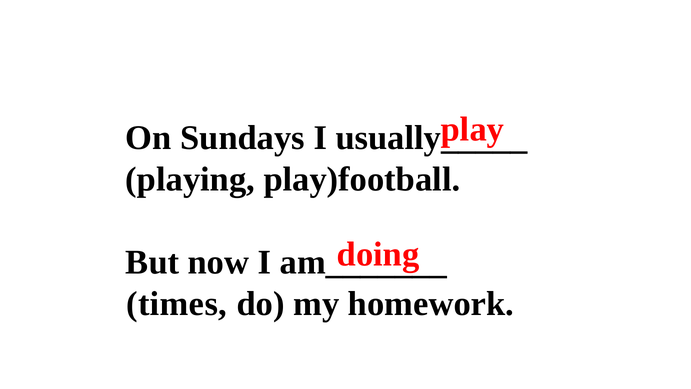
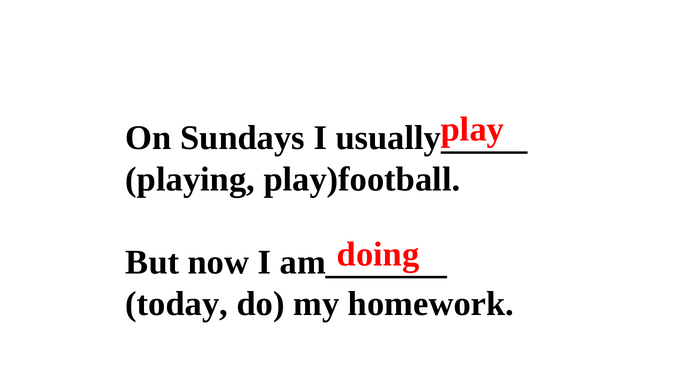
times: times -> today (177, 303)
